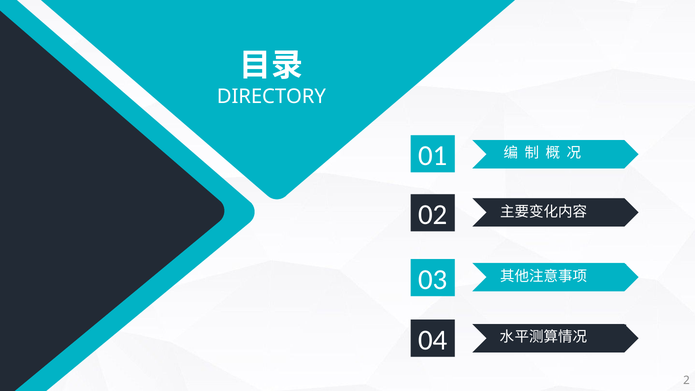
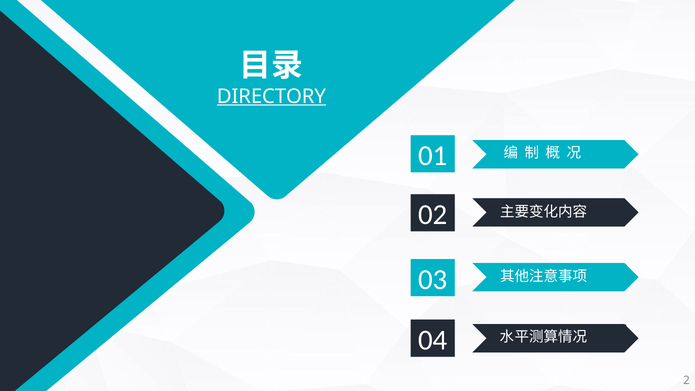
DIRECTORY underline: none -> present (271, 96)
